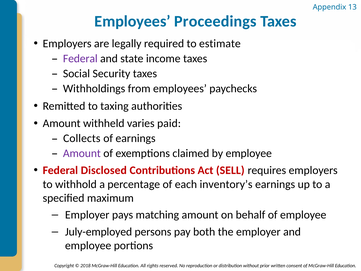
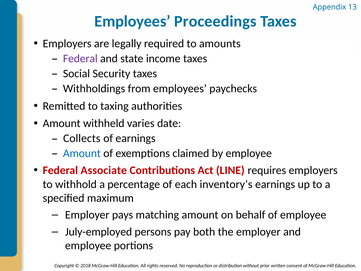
estimate: estimate -> amounts (220, 44)
paid: paid -> date (169, 123)
Amount colour: purple -> blue (82, 153)
Disclosed: Disclosed -> Associate (104, 170)
SELL: SELL -> LINE (230, 170)
